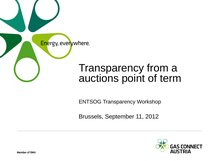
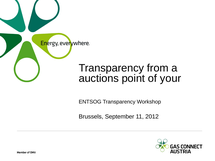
term: term -> your (171, 78)
